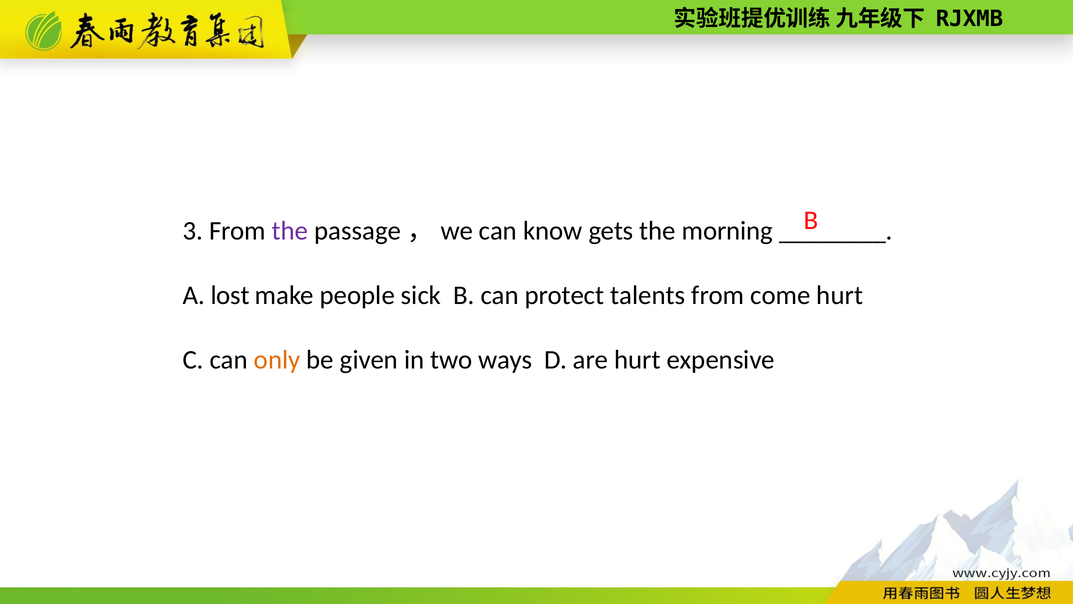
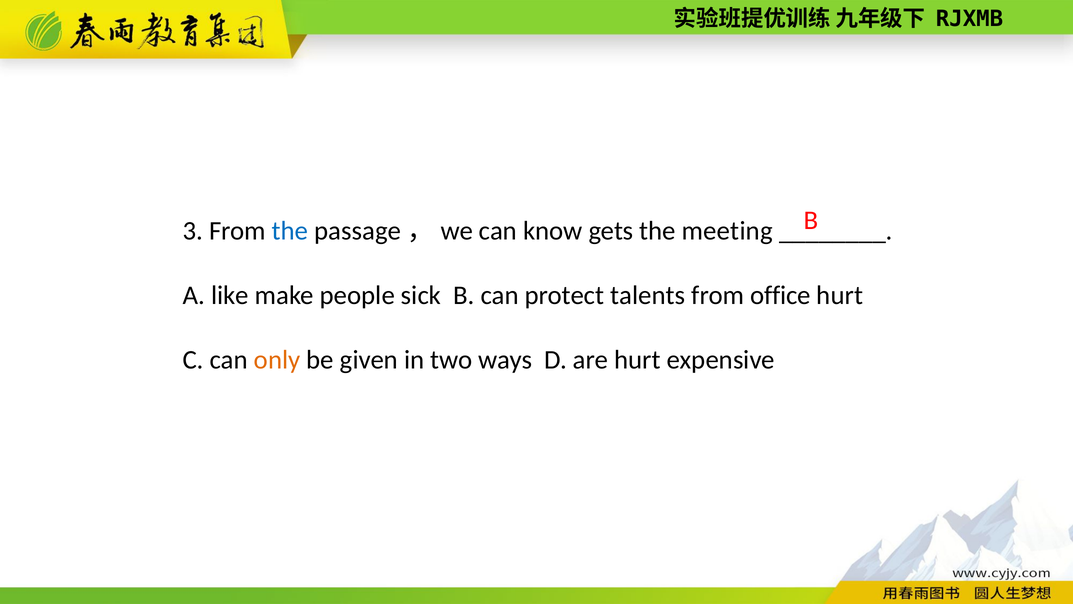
the colour: purple -> blue (290, 231)
morning: morning -> meeting (727, 231)
lost: lost -> like (230, 295)
come: come -> office (780, 295)
